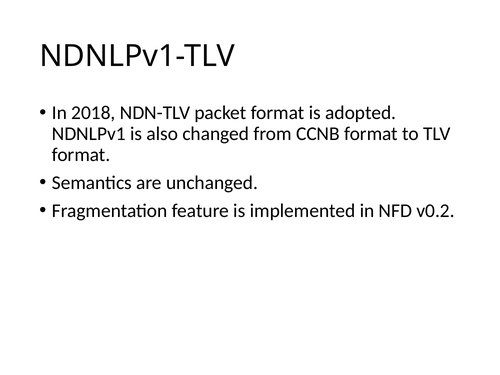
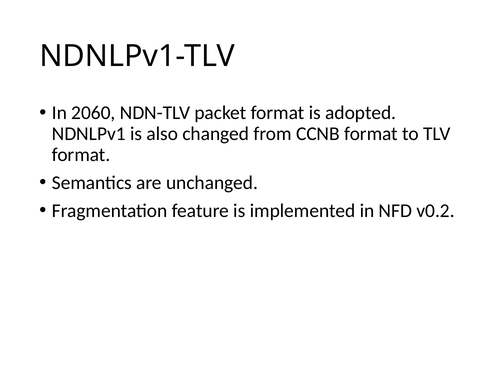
2018: 2018 -> 2060 (93, 113)
